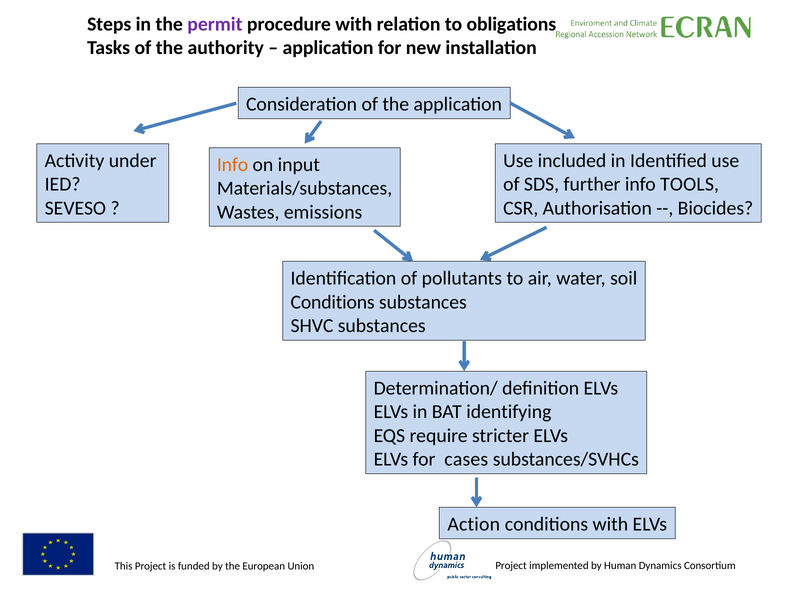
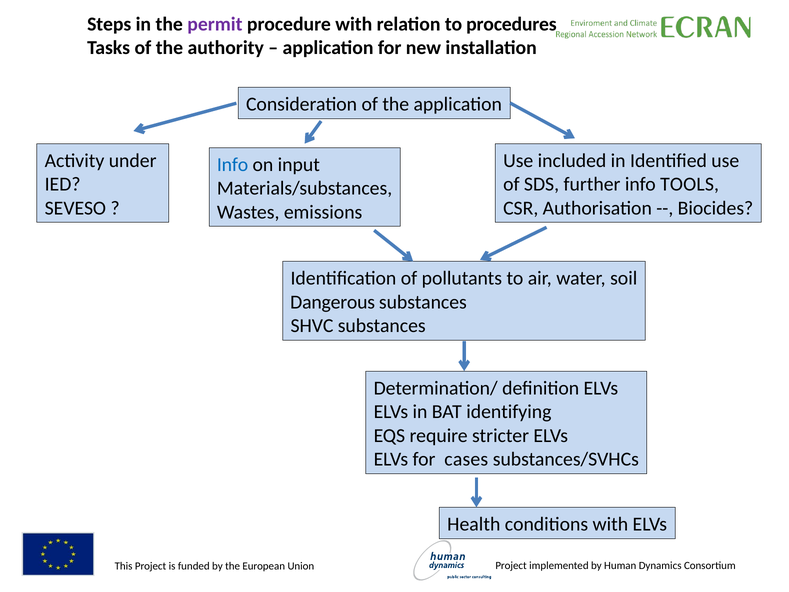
obligations: obligations -> procedures (511, 24)
Info colour: orange -> blue (233, 165)
Conditions: Conditions -> Dangerous (333, 302)
Action: Action -> Health (474, 524)
